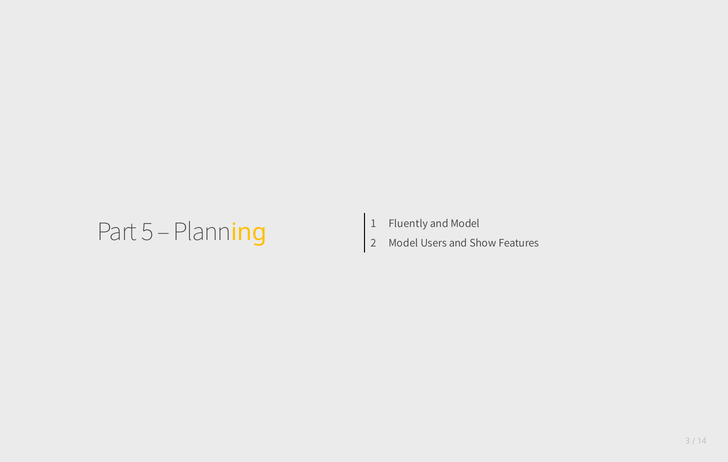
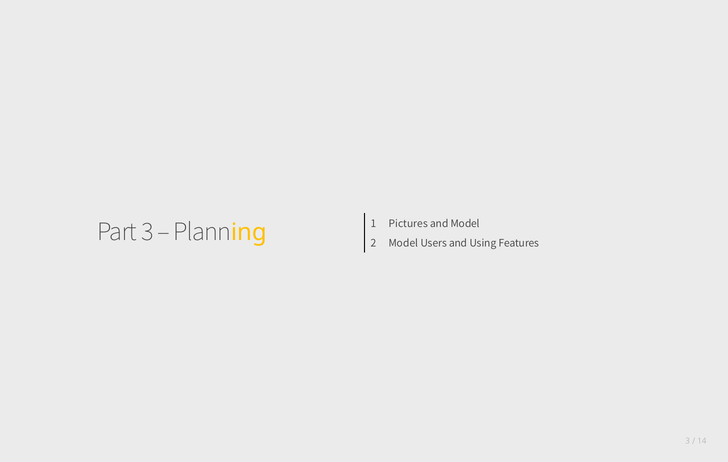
Fluently: Fluently -> Pictures (408, 224)
Part 5: 5 -> 3 (147, 233)
Show: Show -> Using (483, 244)
